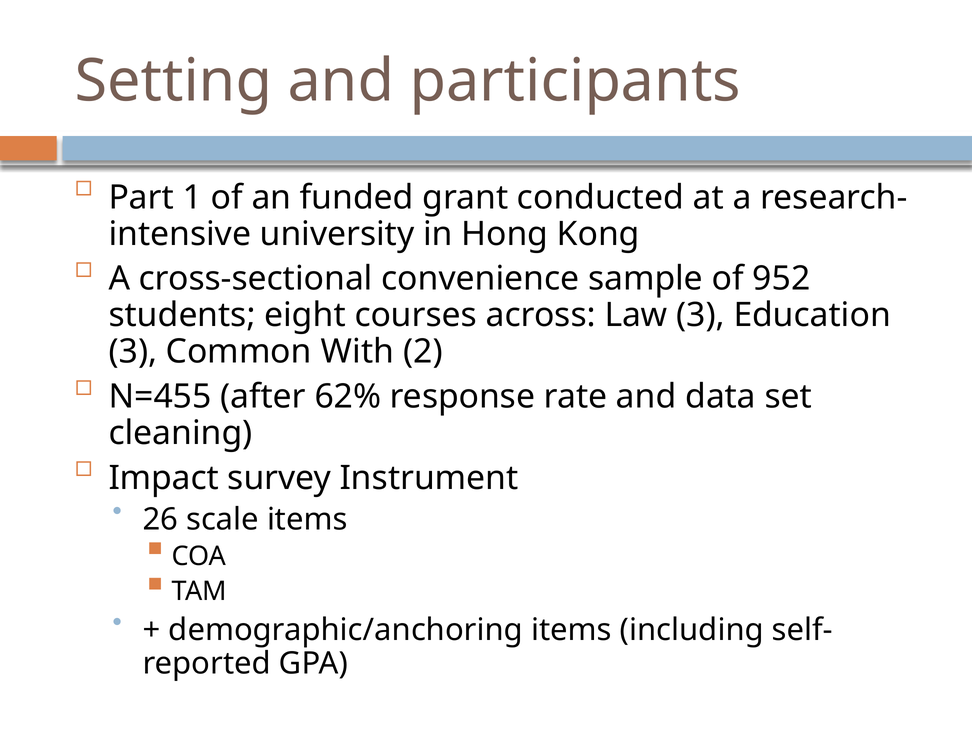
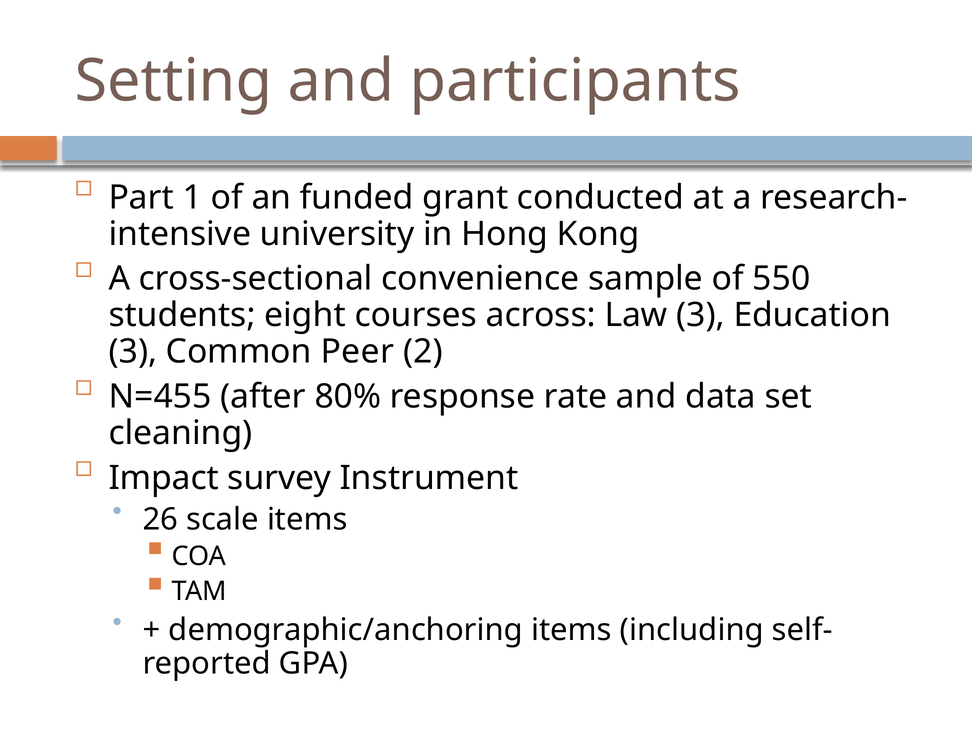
952: 952 -> 550 (781, 279)
With: With -> Peer (357, 352)
62%: 62% -> 80% (348, 397)
